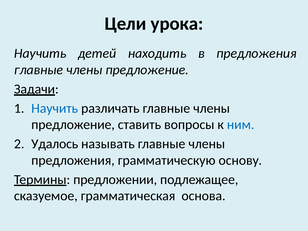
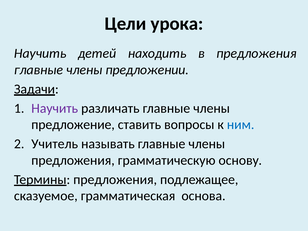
предложение: предложение -> предложении (147, 70)
Научить colour: blue -> purple (55, 108)
Удалось: Удалось -> Учитель (55, 144)
Термины предложении: предложении -> предложения (115, 180)
